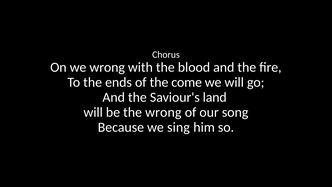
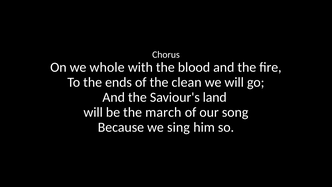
we wrong: wrong -> whole (107, 67)
come: come -> clean (187, 82)
the wrong: wrong -> march (163, 112)
